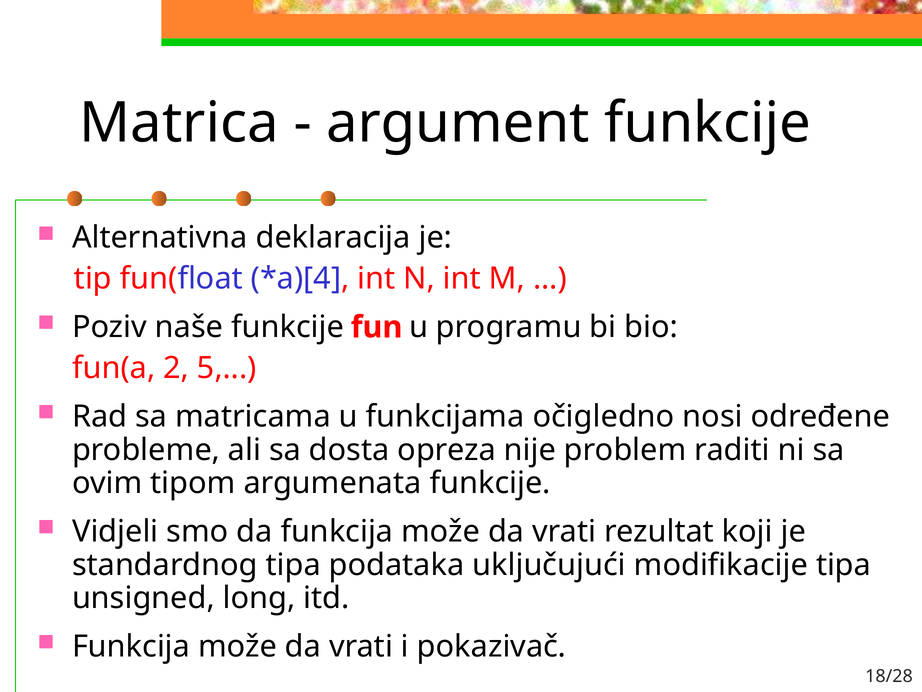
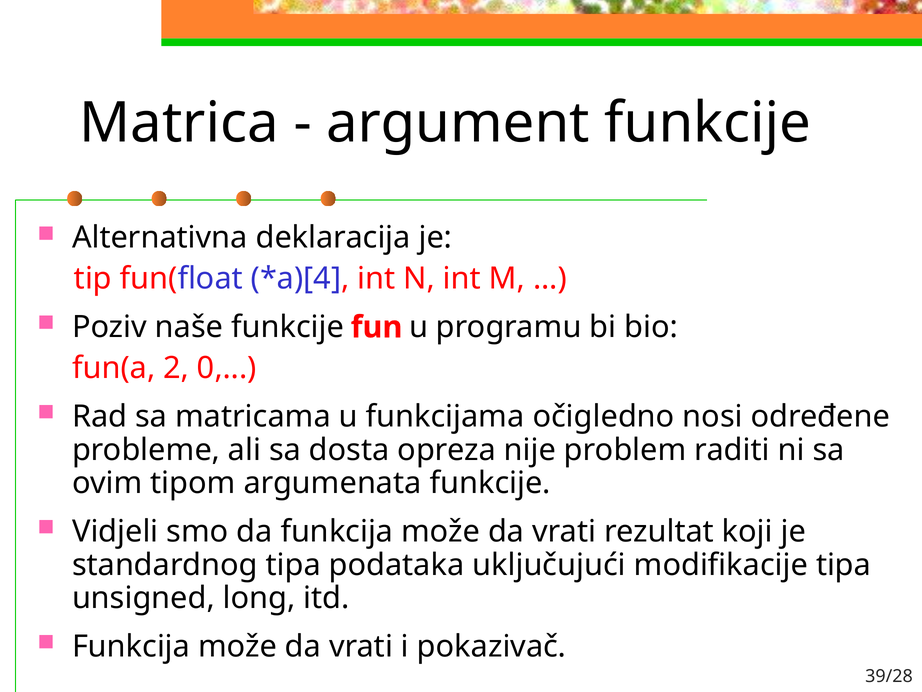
5: 5 -> 0 (227, 368)
18/28: 18/28 -> 39/28 (889, 676)
